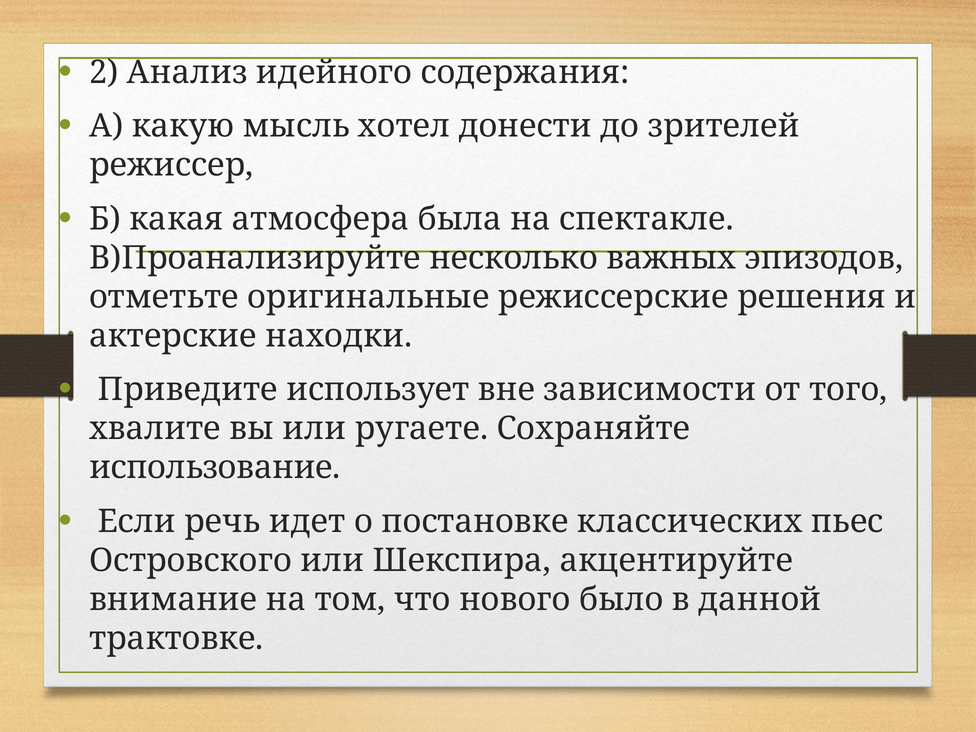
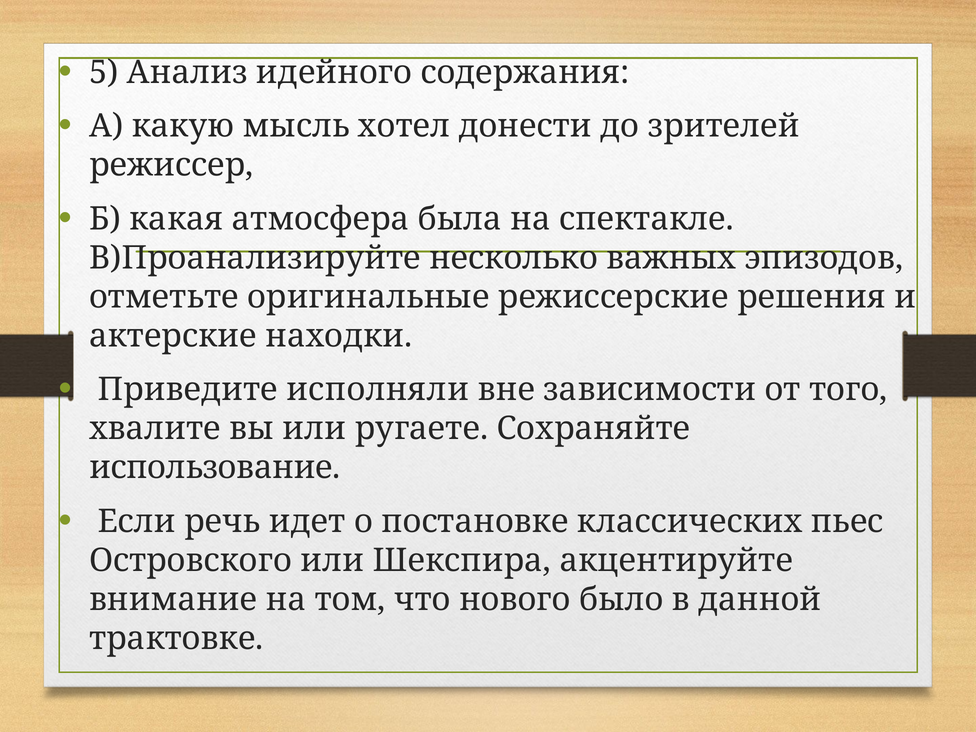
2: 2 -> 5 (104, 72)
использует: использует -> исполняли (378, 390)
